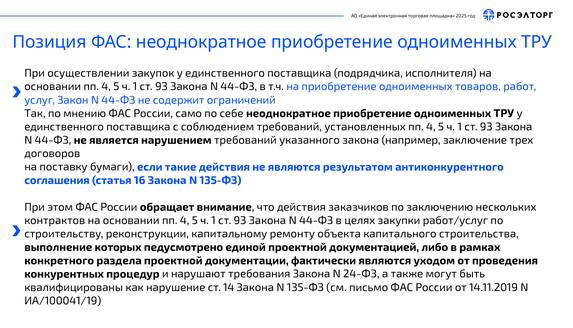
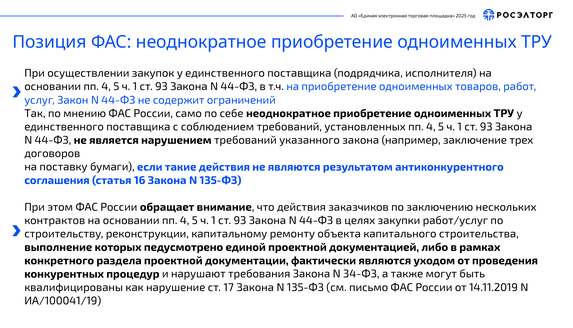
24-ФЗ: 24-ФЗ -> 34-ФЗ (361, 274)
14: 14 -> 17 (229, 287)
